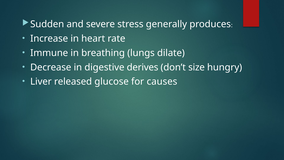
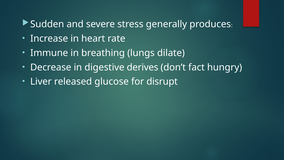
size: size -> fact (196, 67)
causes: causes -> disrupt (162, 81)
